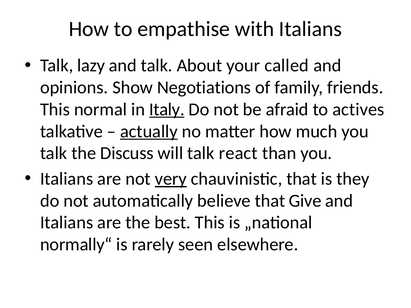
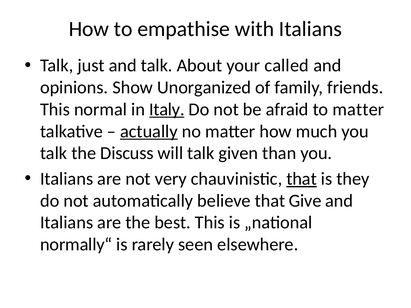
lazy: lazy -> just (91, 66)
Negotiations: Negotiations -> Unorganized (204, 88)
to actives: actives -> matter (358, 110)
react: react -> given (238, 153)
very underline: present -> none (171, 179)
that underline: none -> present (302, 179)
